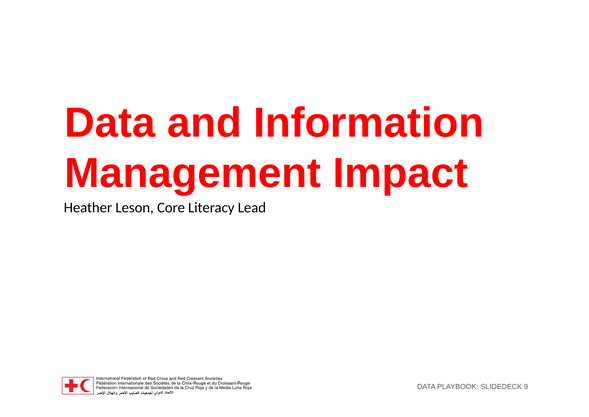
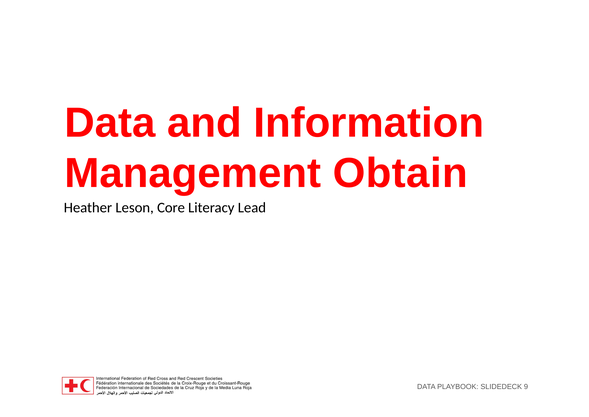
Impact: Impact -> Obtain (400, 173)
